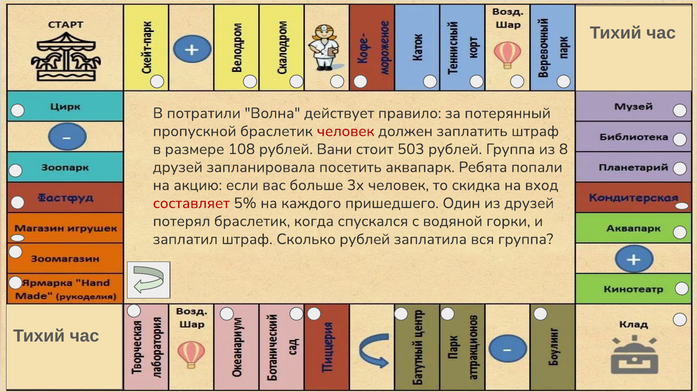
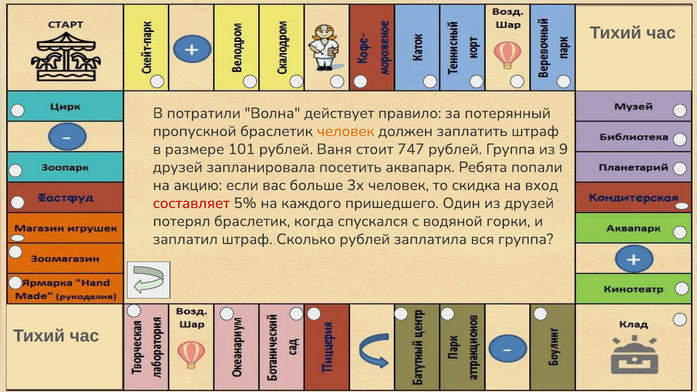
человек colour: red -> orange (346, 131)
108: 108 -> 101 (242, 149)
Вани: Вани -> Ваня (334, 149)
503: 503 -> 747 (411, 149)
8: 8 -> 9 (564, 149)
